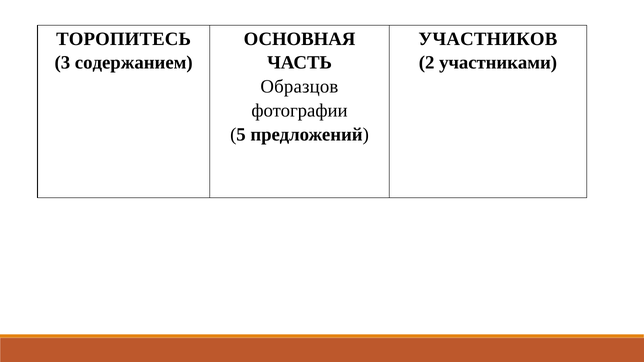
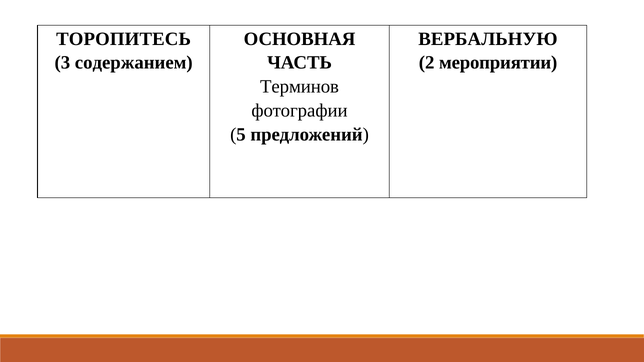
УЧАСТНИКОВ: УЧАСТНИКОВ -> ВЕРБАЛЬНУЮ (488, 39)
участниками: участниками -> мероприятии (498, 63)
Образцов: Образцов -> Терминов (300, 87)
